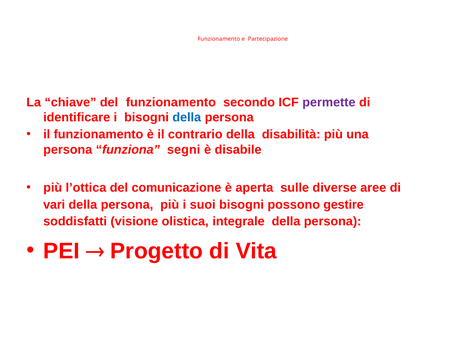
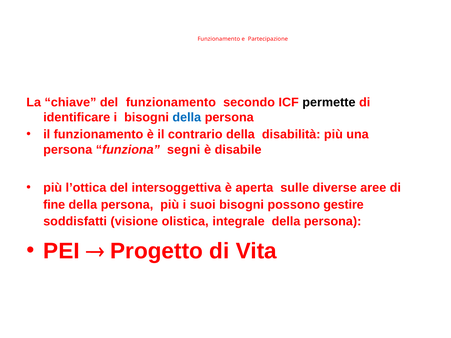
permette colour: purple -> black (329, 102)
comunicazione: comunicazione -> intersoggettiva (176, 188)
vari: vari -> fine (54, 205)
